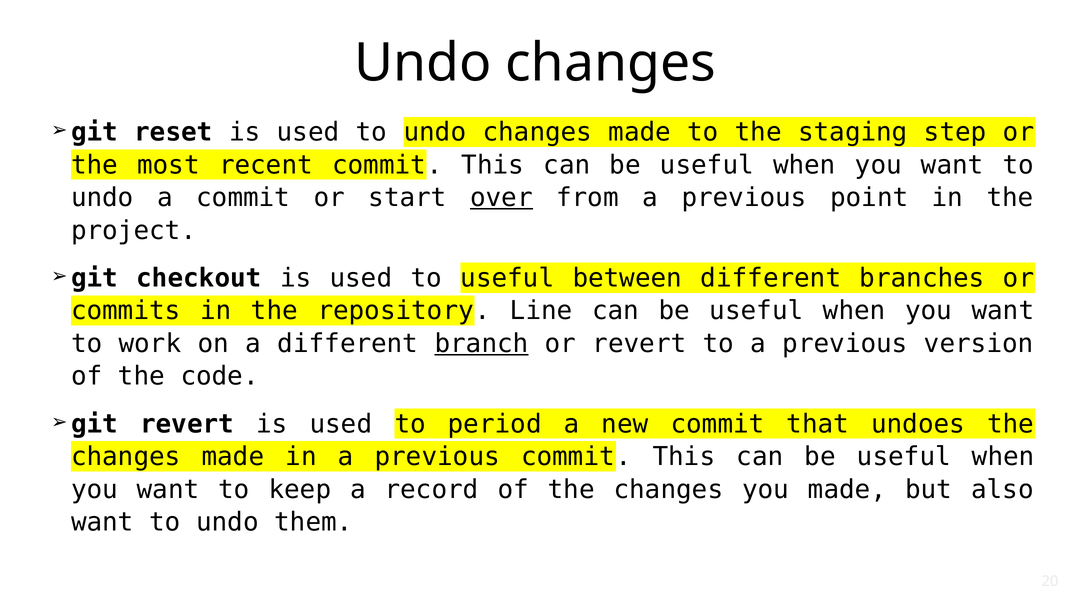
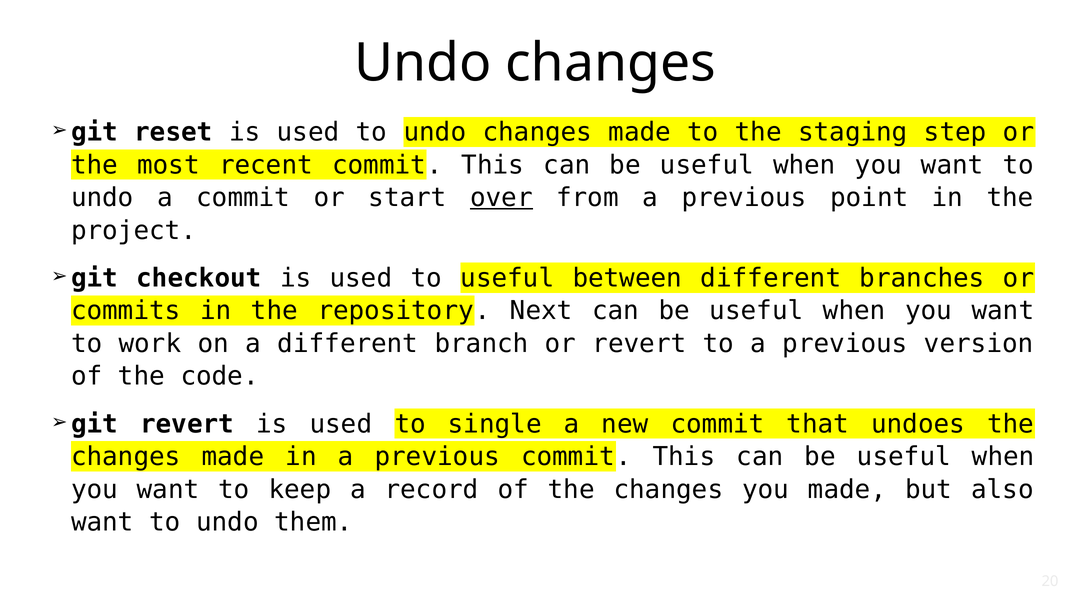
Line: Line -> Next (541, 311)
branch underline: present -> none (482, 344)
period: period -> single (495, 424)
